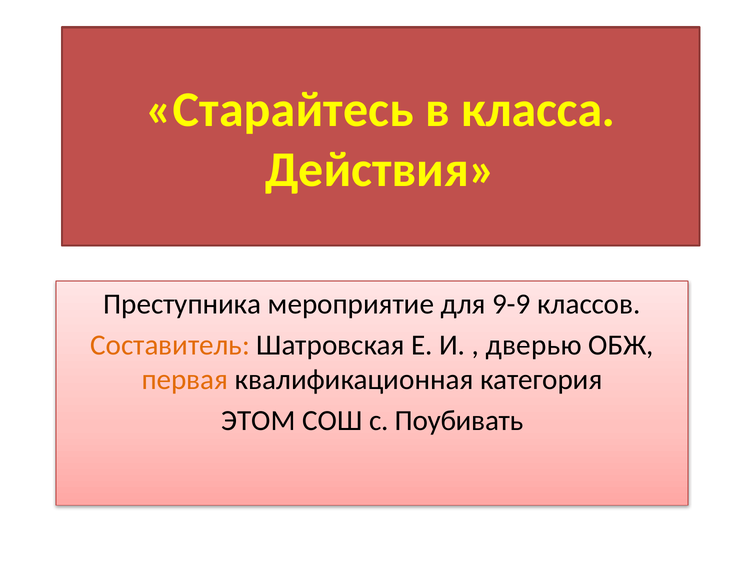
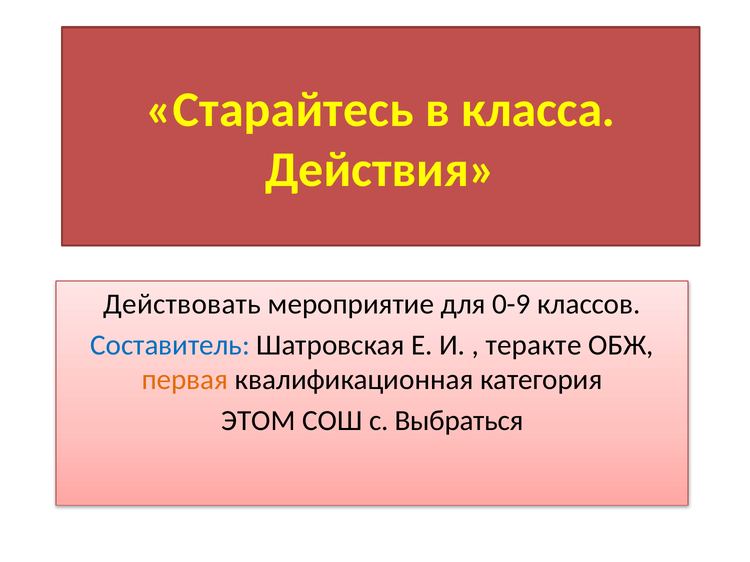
Преступника: Преступника -> Действовать (182, 304)
9-9: 9-9 -> 0-9 (511, 304)
Составитель colour: orange -> blue (170, 345)
дверью: дверью -> теракте (534, 345)
Поубивать: Поубивать -> Выбраться (459, 421)
